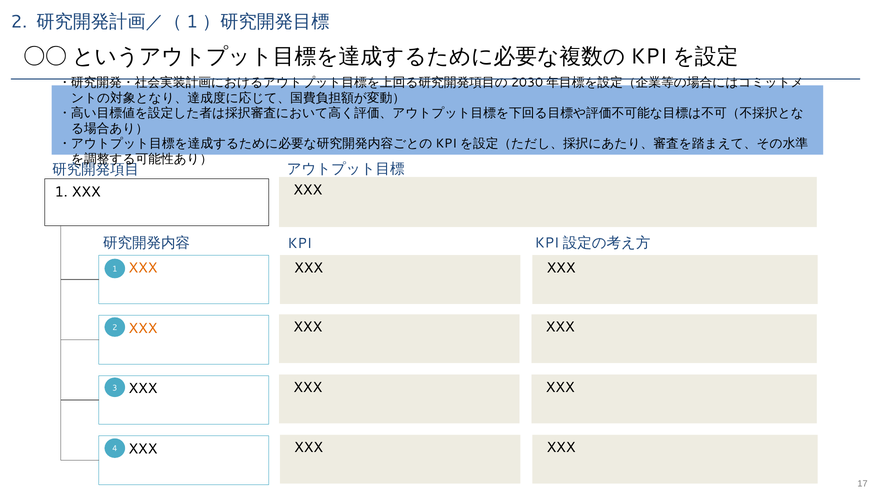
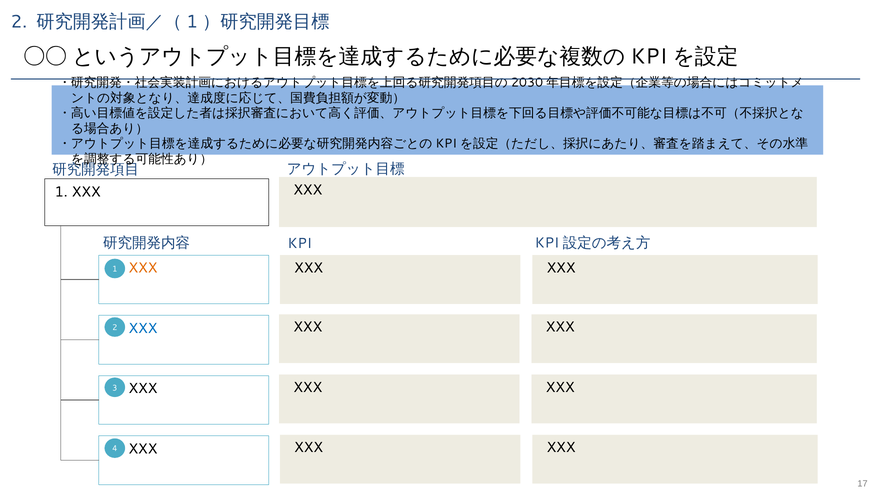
XXX colour: orange -> blue (143, 328)
